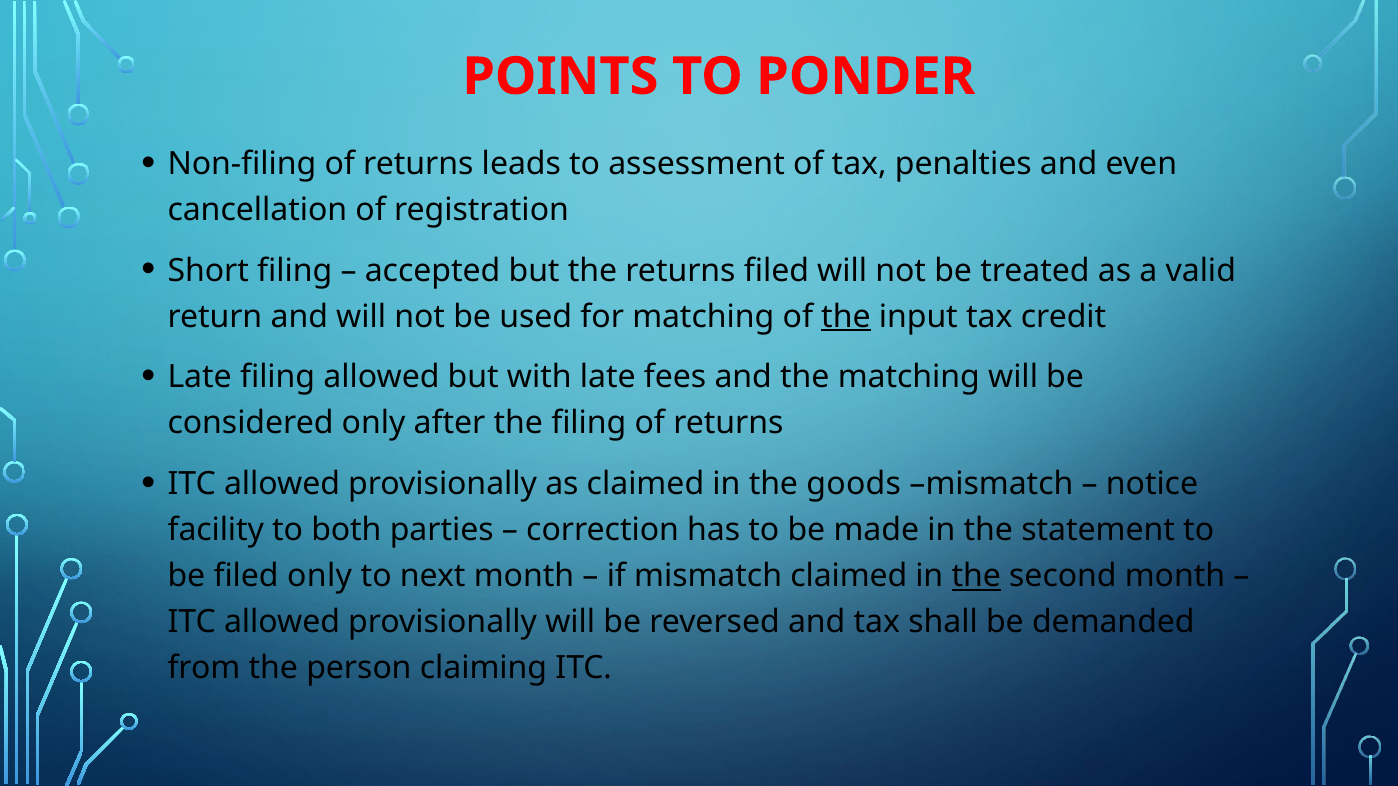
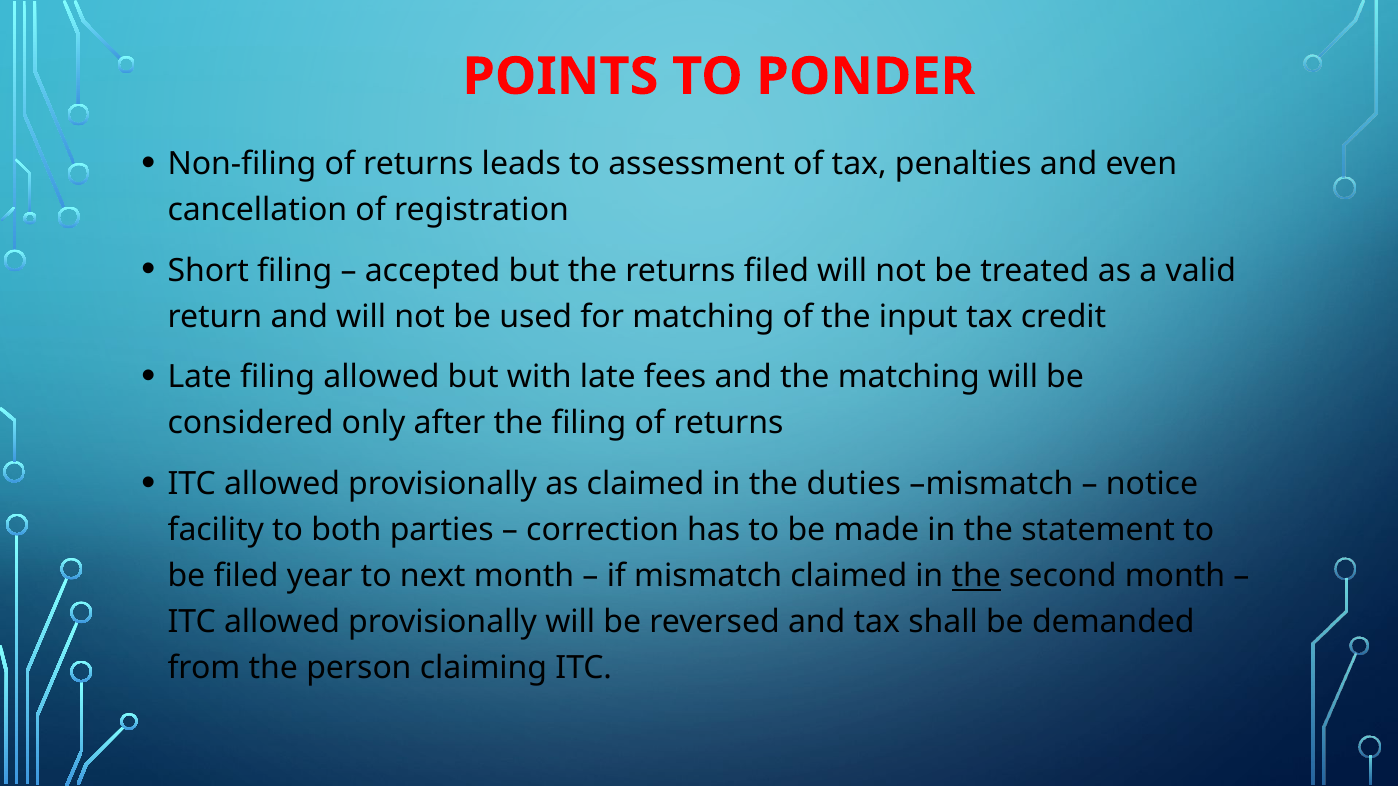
the underline: present -> none (846, 317)
goods: goods -> duties (854, 484)
filed only: only -> year (320, 576)
